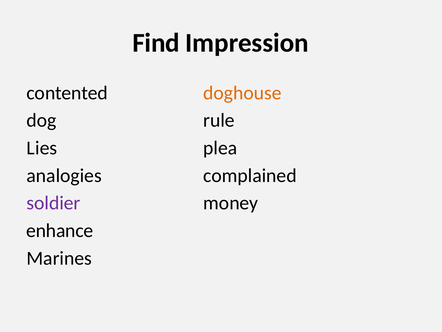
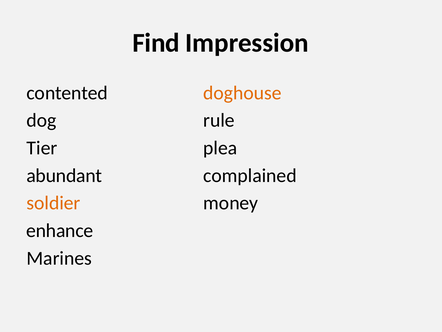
Lies: Lies -> Tier (42, 148)
analogies: analogies -> abundant (64, 175)
soldier colour: purple -> orange (53, 203)
